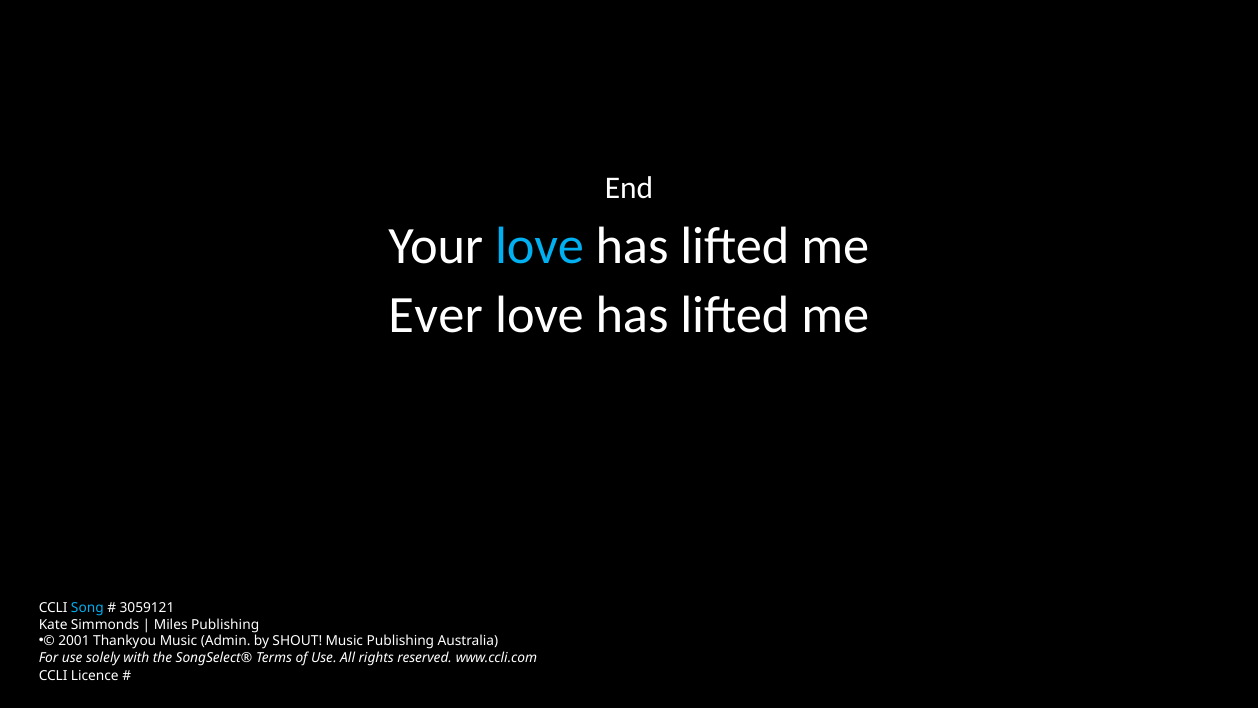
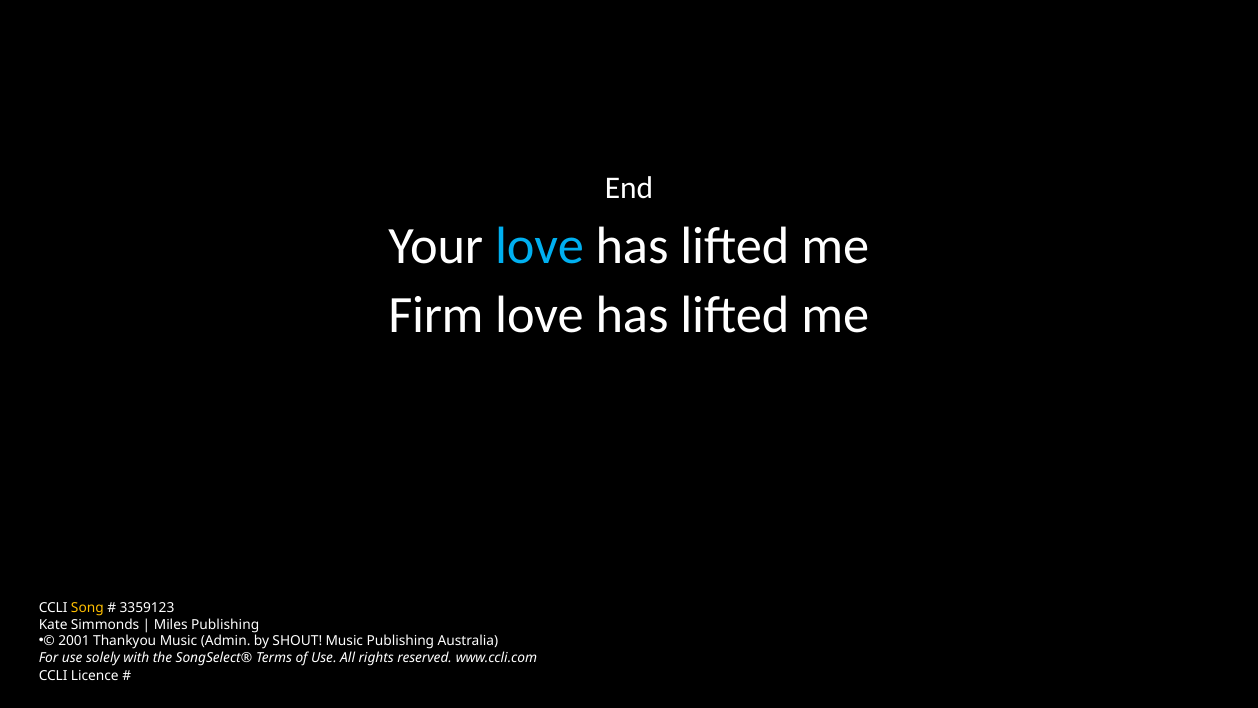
Ever: Ever -> Firm (436, 315)
Song colour: light blue -> yellow (87, 608)
3059121: 3059121 -> 3359123 (147, 608)
